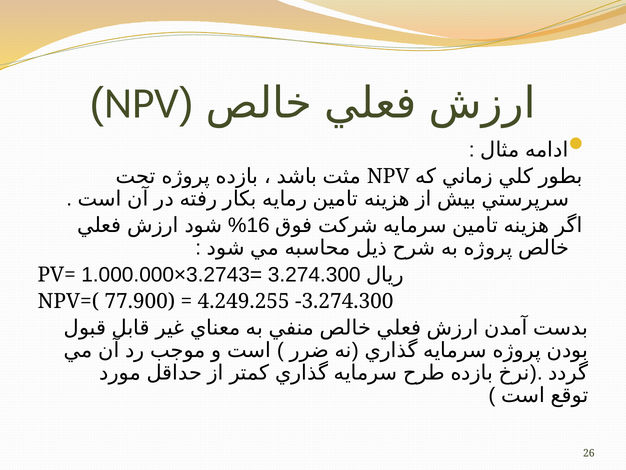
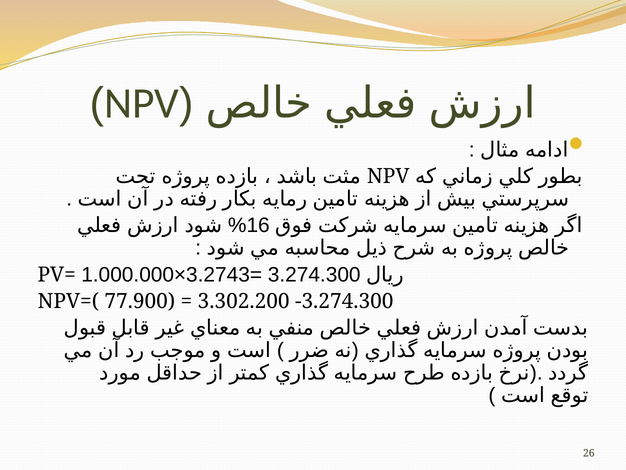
4.249.255: 4.249.255 -> 3.302.200 (244, 301)
